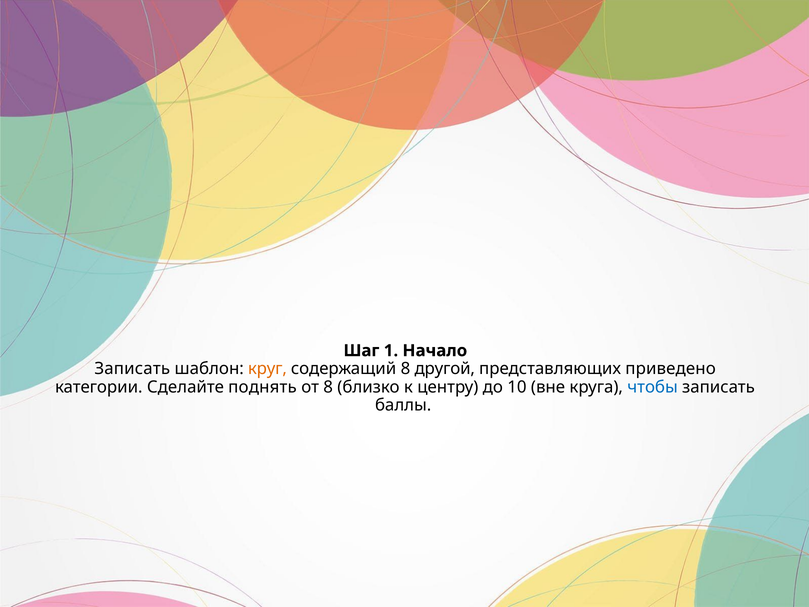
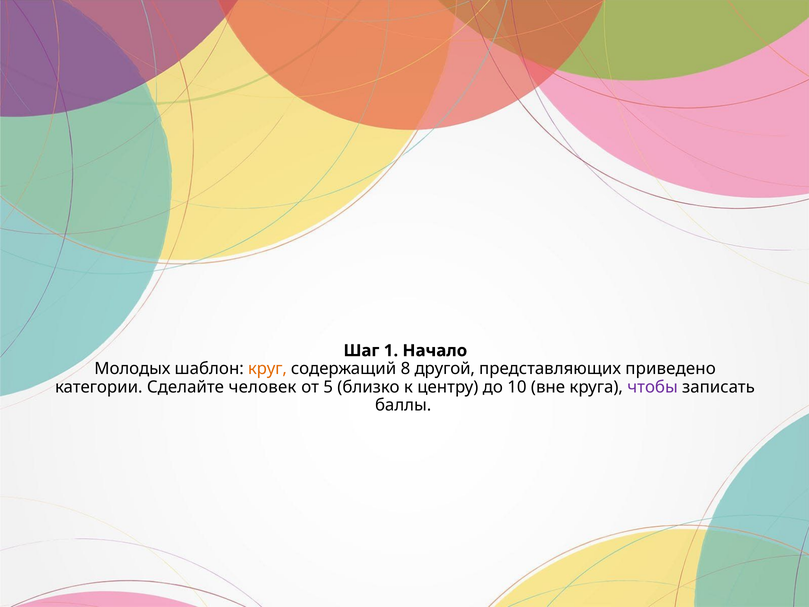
Записать: Записать -> Молодых (132, 369)
поднять: поднять -> человек (262, 387)
от 8: 8 -> 5 (328, 387)
чтобы colour: blue -> purple (653, 387)
